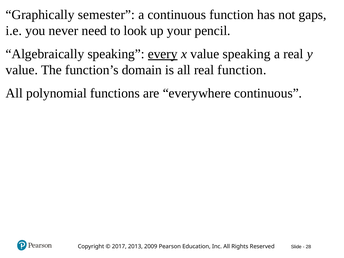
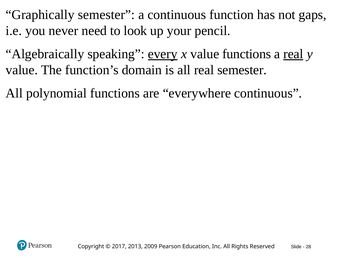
value speaking: speaking -> functions (247, 54)
real underline: none -> present (293, 54)
real function: function -> semester (242, 70)
